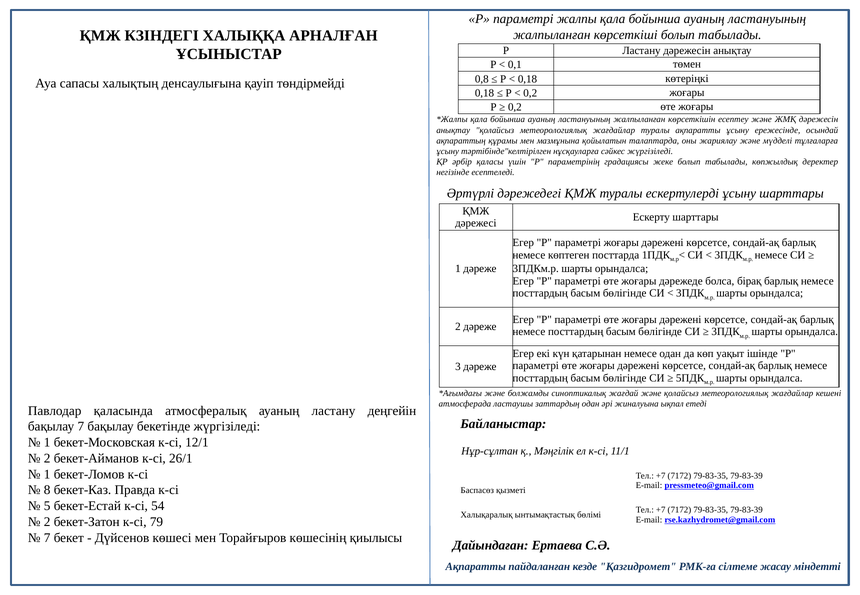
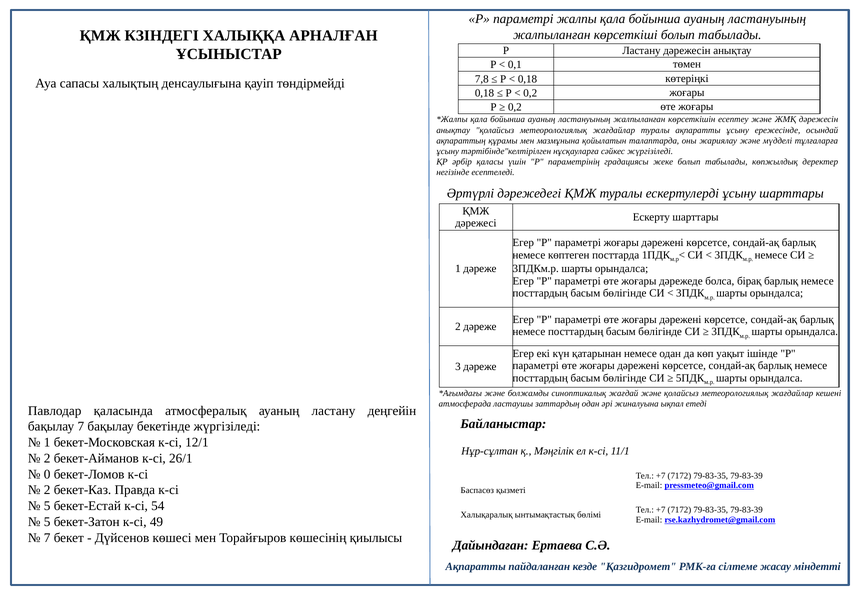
0,8: 0,8 -> 7,8 (482, 79)
1: 1 -> 0 (47, 475)
8: 8 -> 2 (47, 490)
2: 2 -> 5 (47, 522)
79: 79 -> 49 (156, 522)
